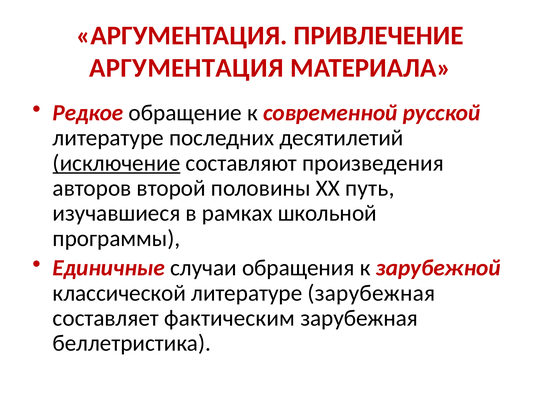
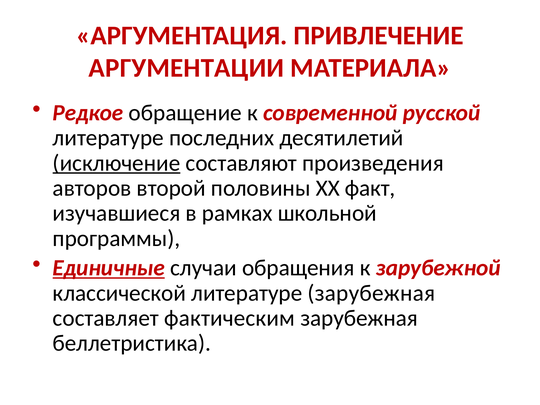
АРГУМЕНТАЦИЯ: АРГУМЕНТАЦИЯ -> АРГУМЕНТАЦИИ (186, 68)
путь: путь -> факт (370, 188)
Единичные underline: none -> present (109, 268)
